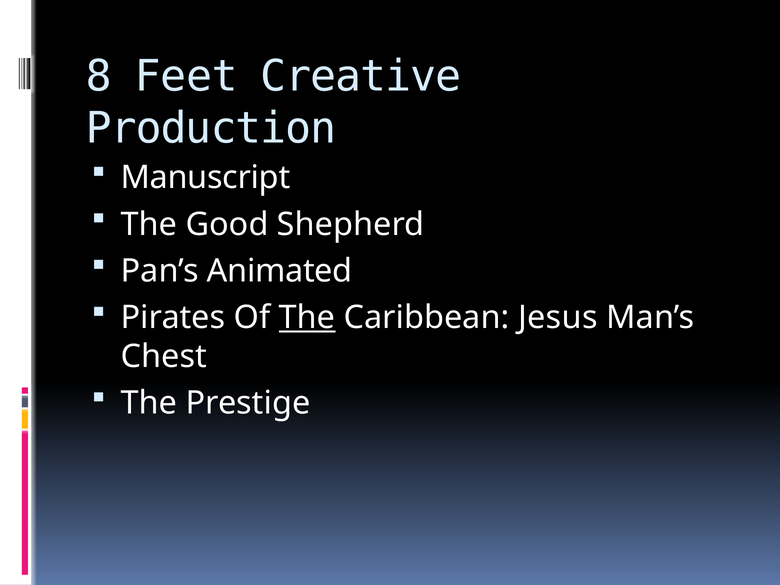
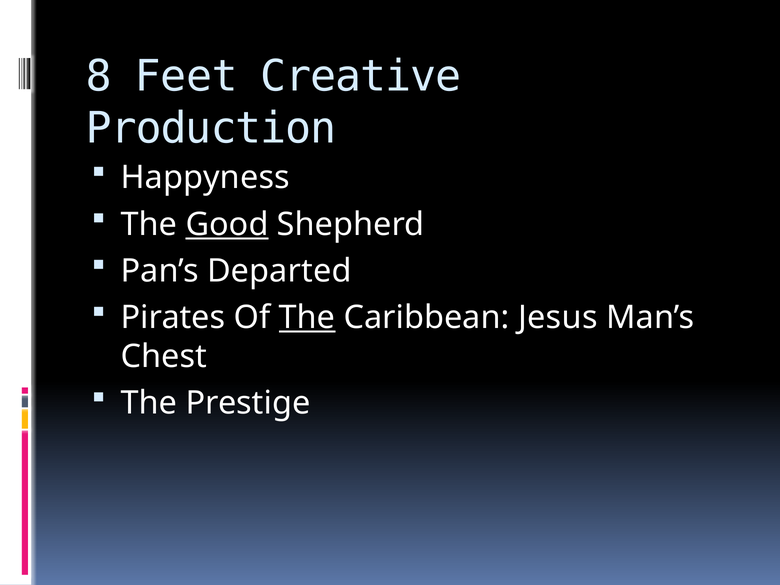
Manuscript: Manuscript -> Happyness (205, 178)
Good underline: none -> present (227, 224)
Animated: Animated -> Departed (279, 271)
